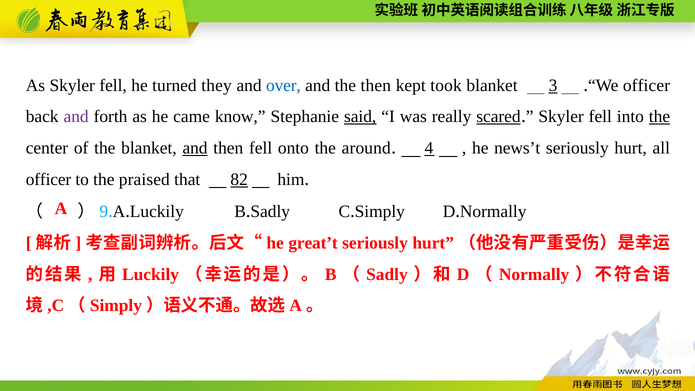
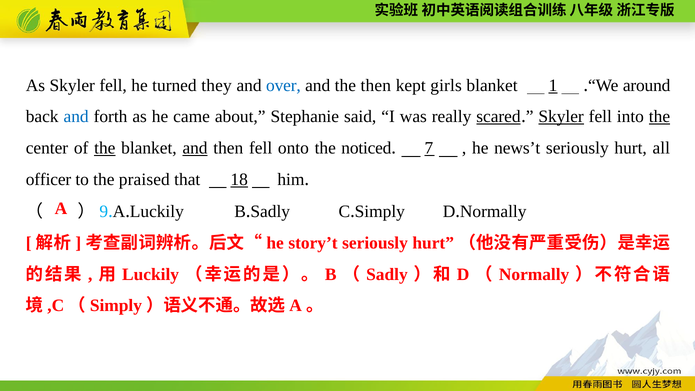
took: took -> girls (446, 85)
3: 3 -> 1 (553, 85)
officer: officer -> around (647, 85)
and colour: purple -> blue (76, 117)
know: know -> about (240, 117)
said underline: present -> none (360, 117)
Skyler underline: none -> present (561, 117)
the underline: none -> present (105, 148)
around: around -> noticed (366, 148)
4: 4 -> 7 (429, 148)
82: 82 -> 18 (239, 179)
great’t: great’t -> story’t (313, 243)
